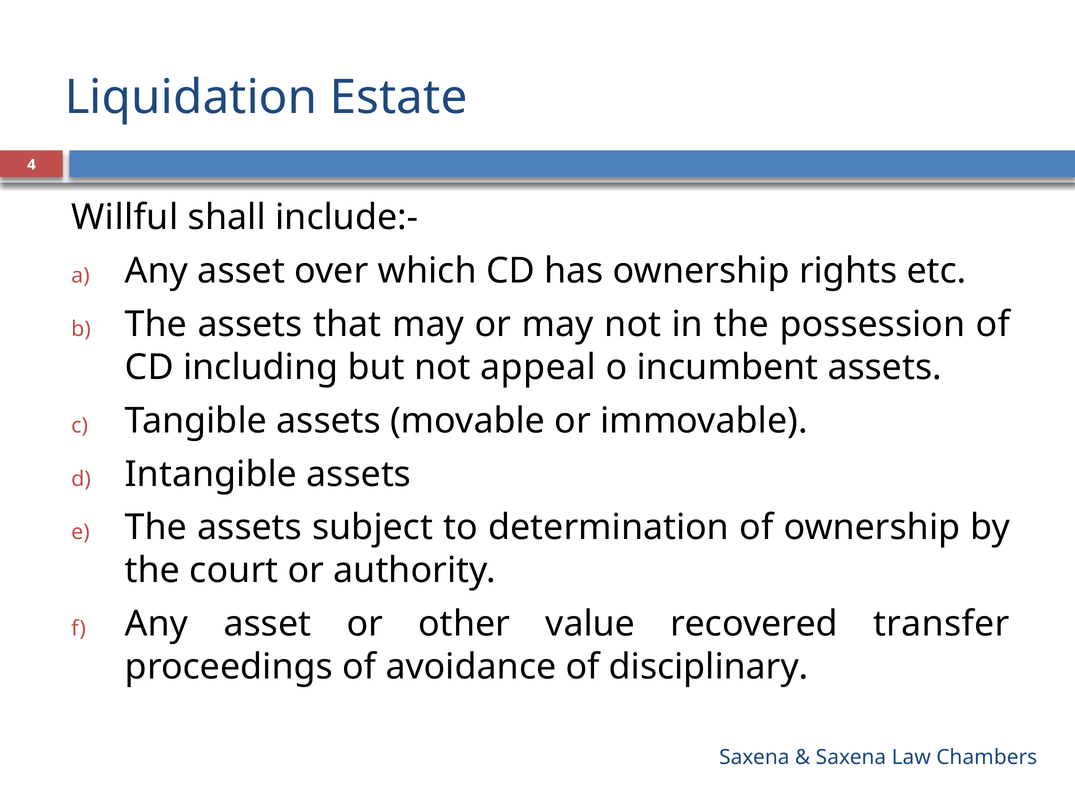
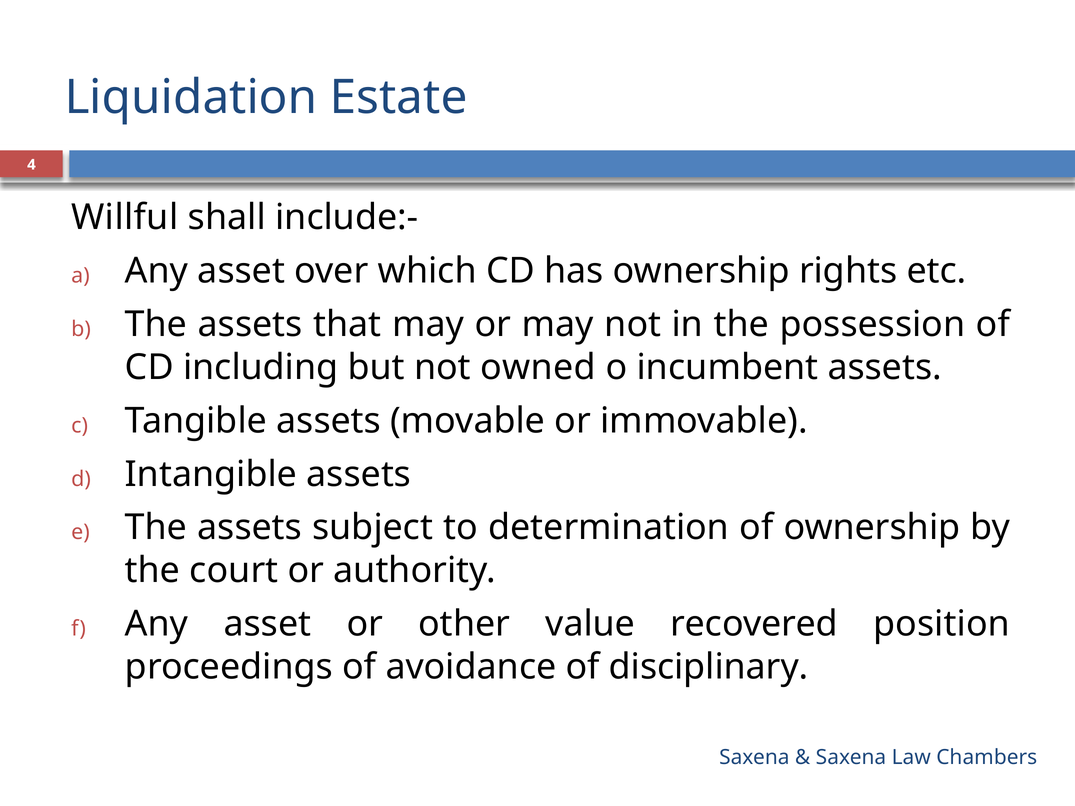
appeal: appeal -> owned (538, 367)
transfer: transfer -> position (942, 624)
